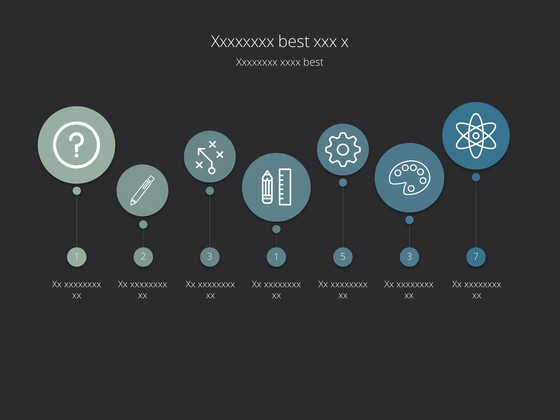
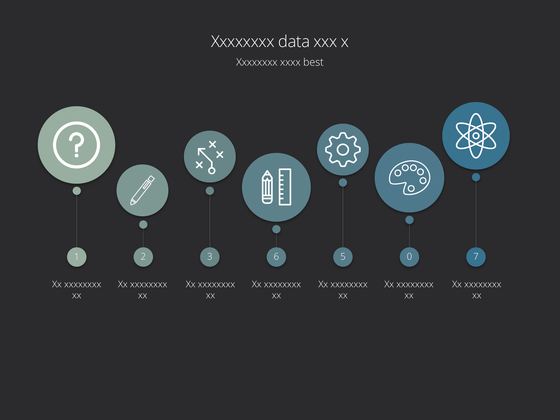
Xxxxxxxx best: best -> data (294, 42)
1 1: 1 -> 6 (276, 257)
5 3: 3 -> 0 (409, 257)
